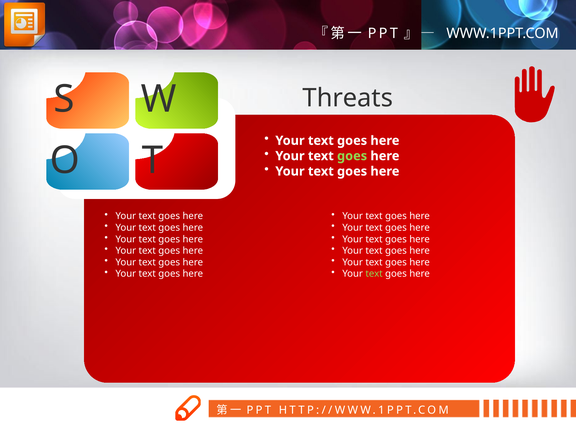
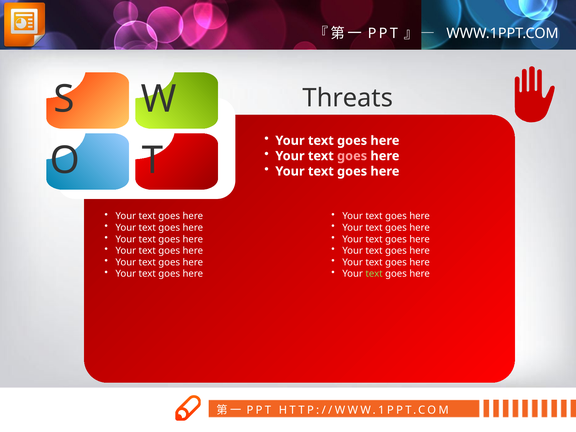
goes colour: light green -> pink (352, 156)
